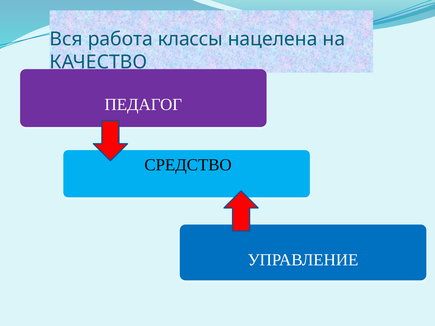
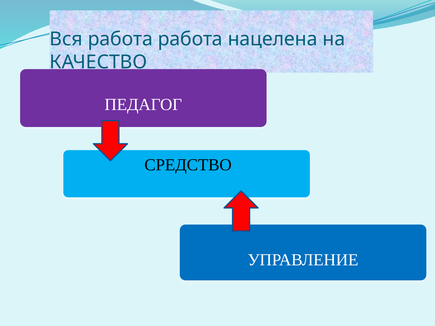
работа классы: классы -> работа (190, 39)
